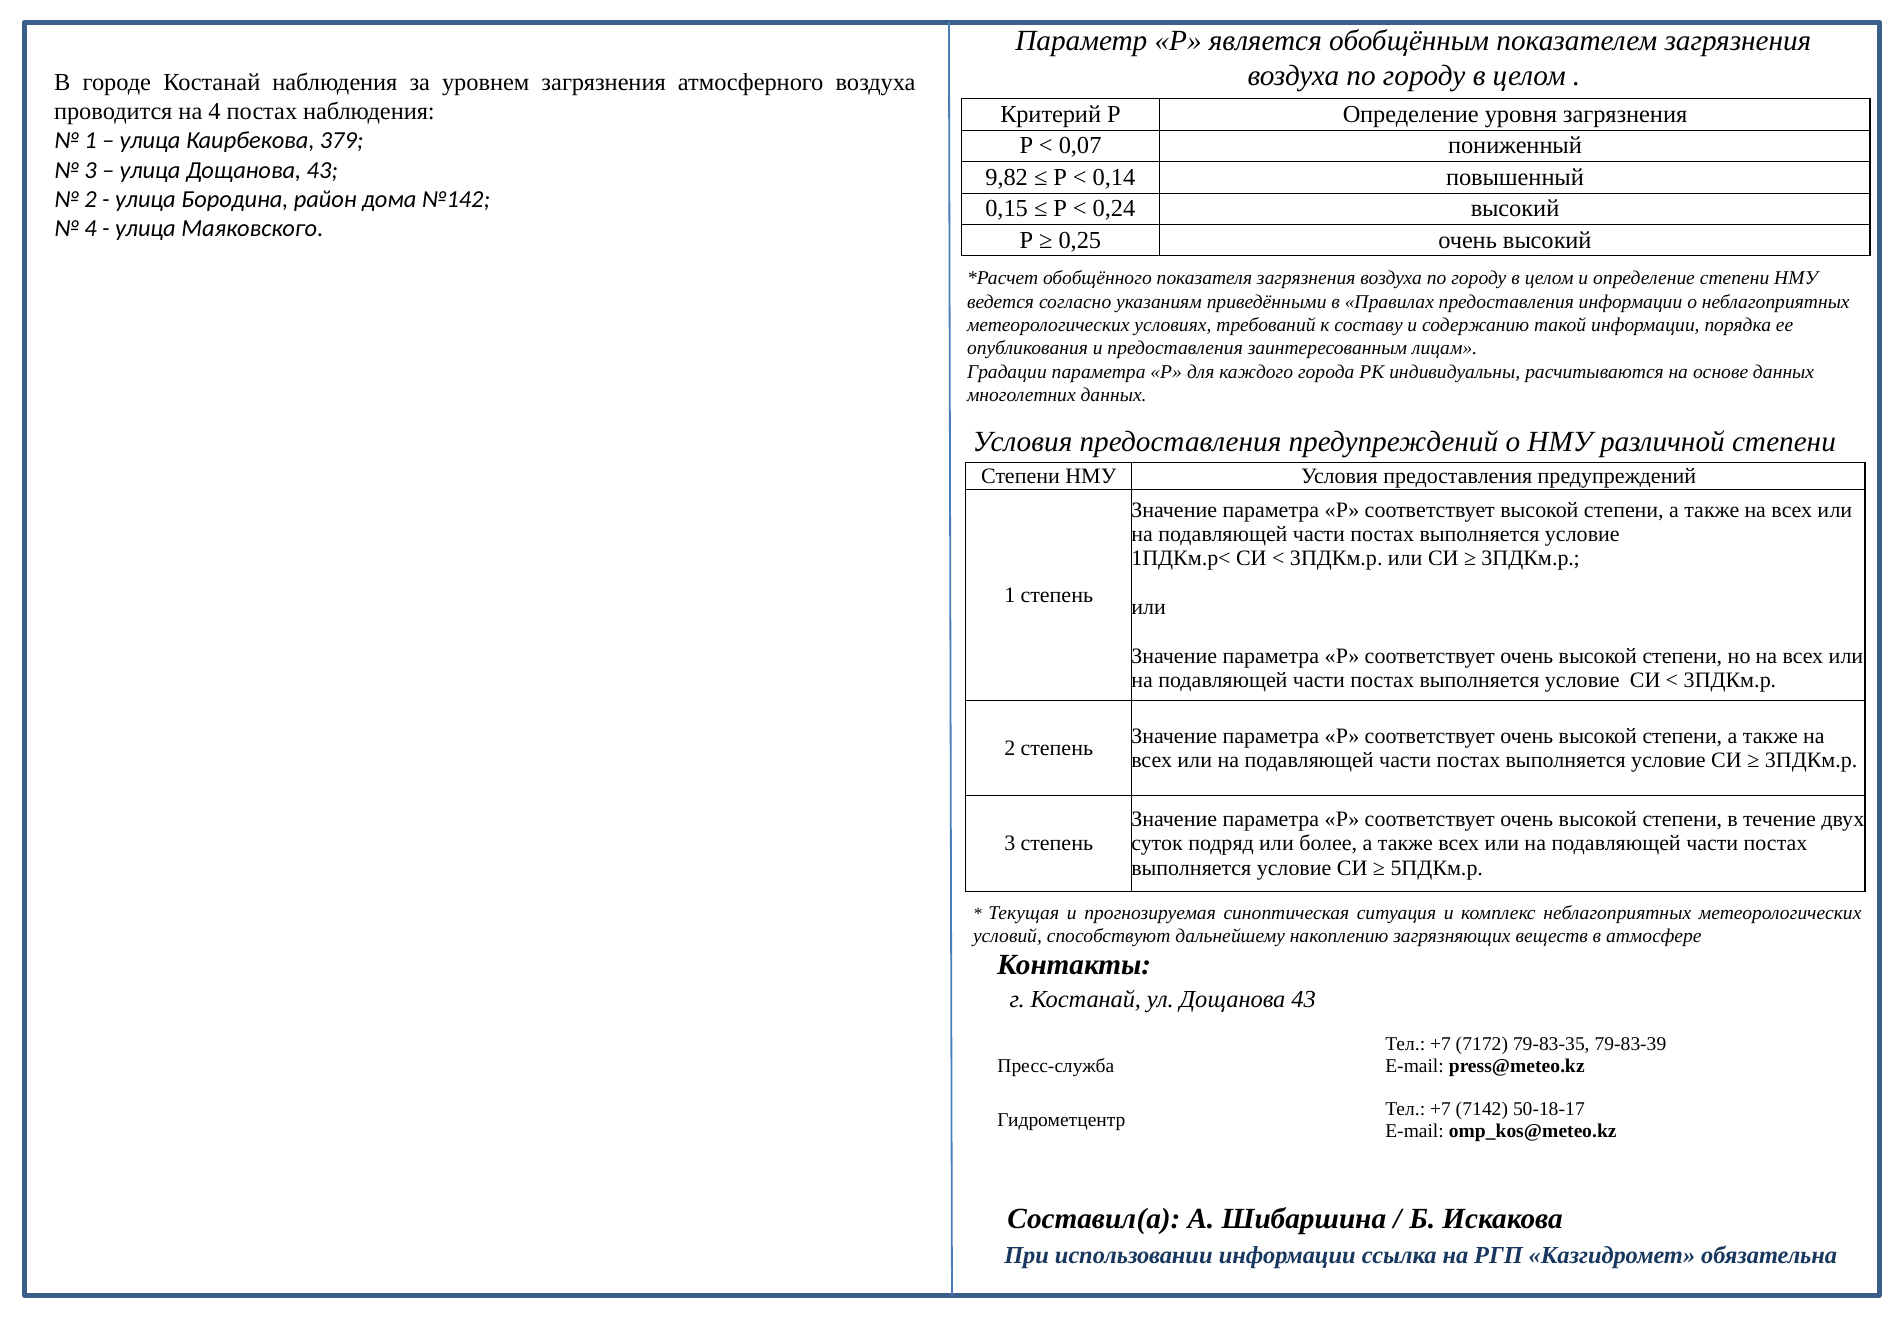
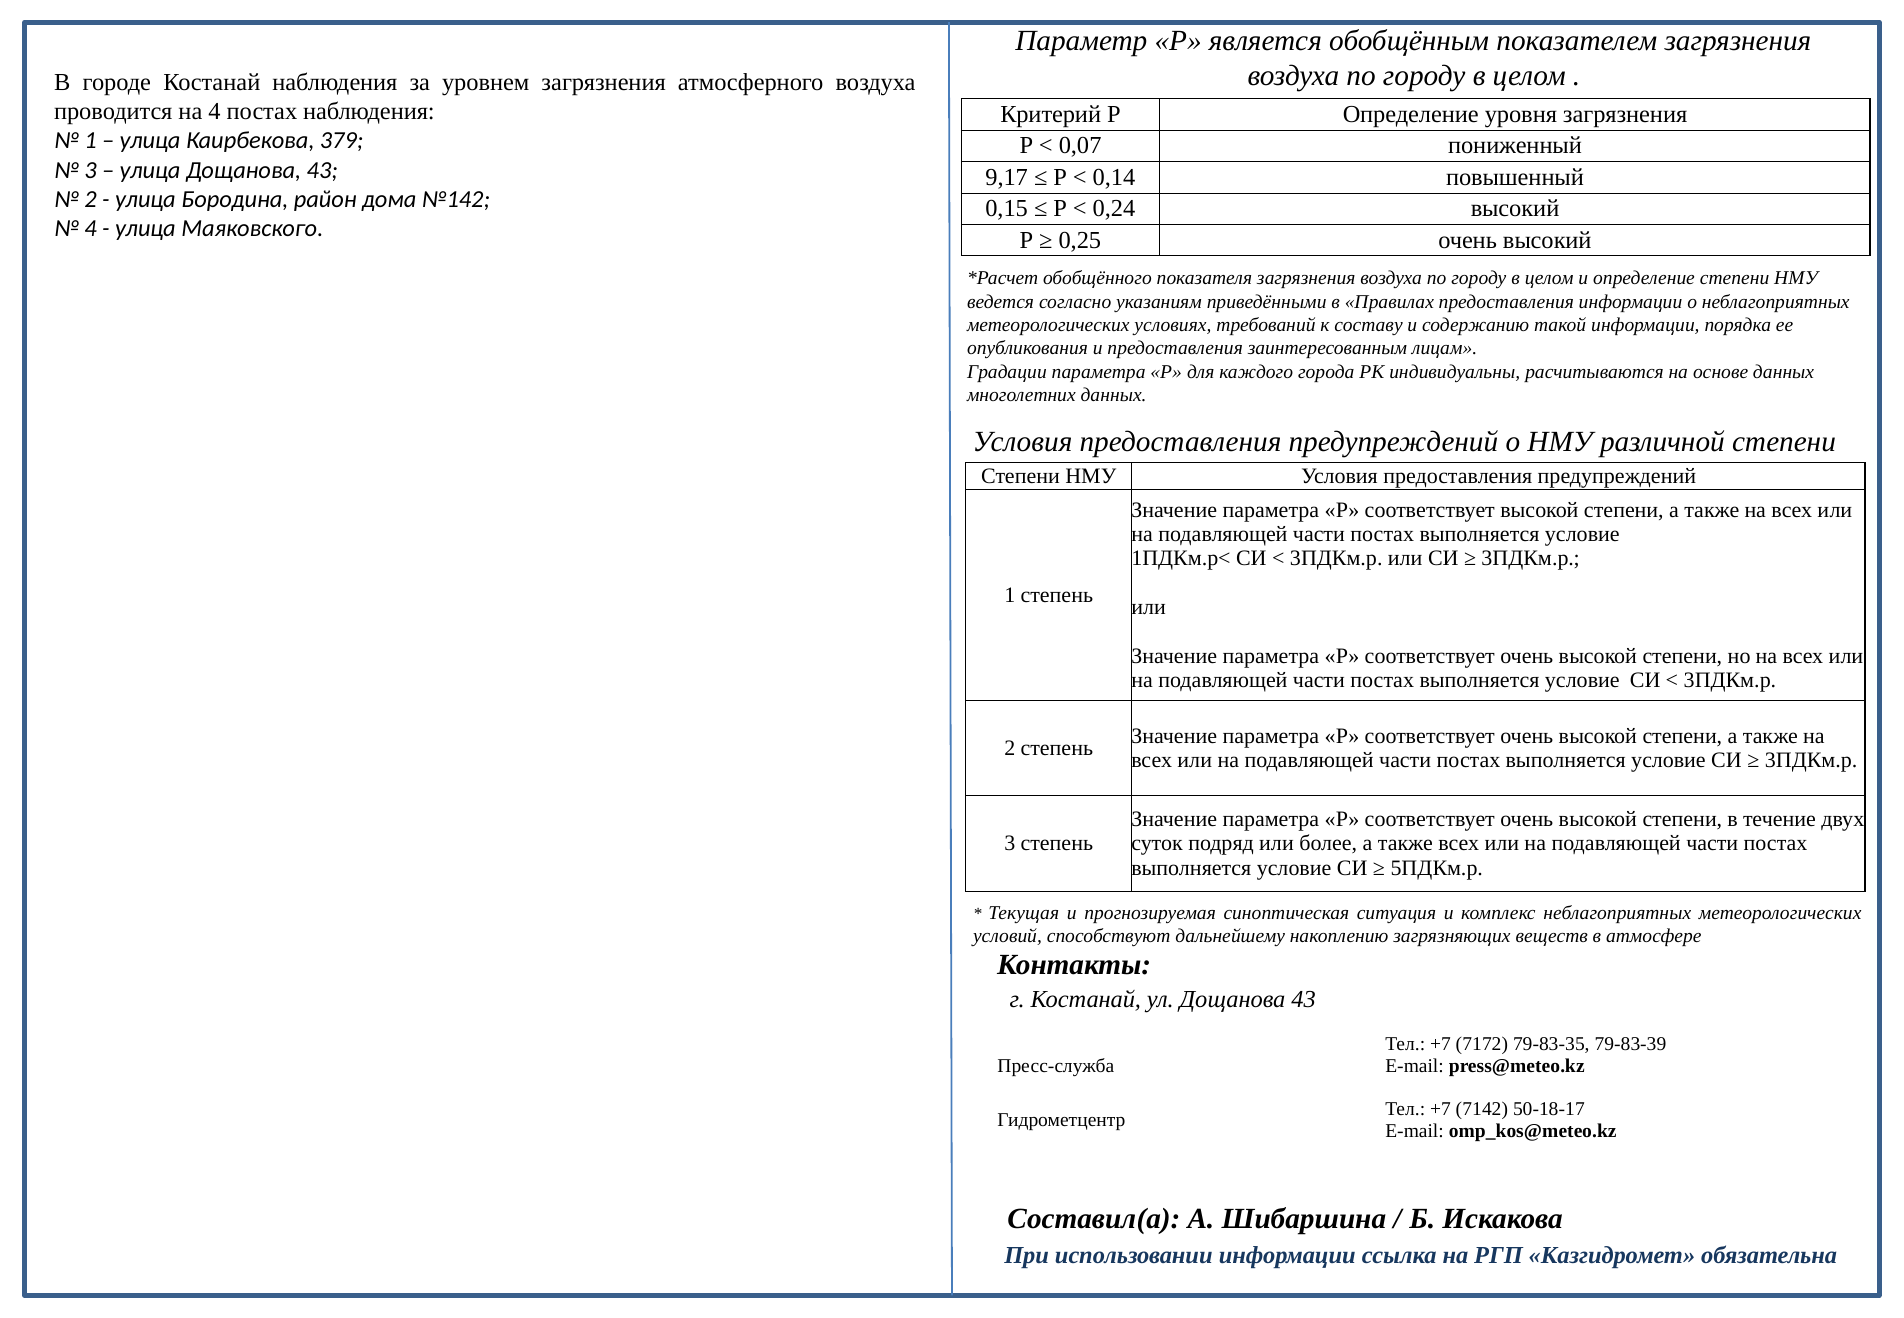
9,82: 9,82 -> 9,17 (1007, 177)
